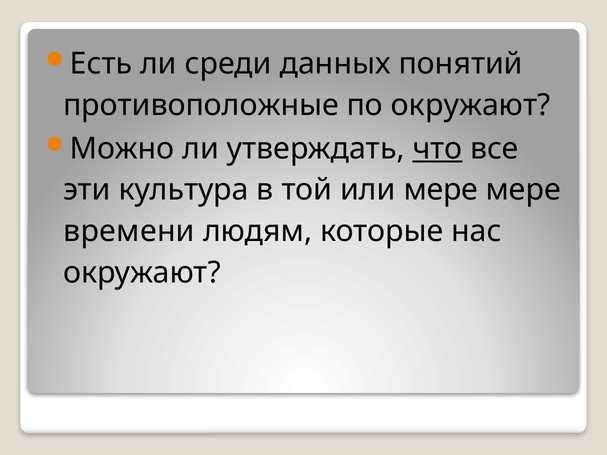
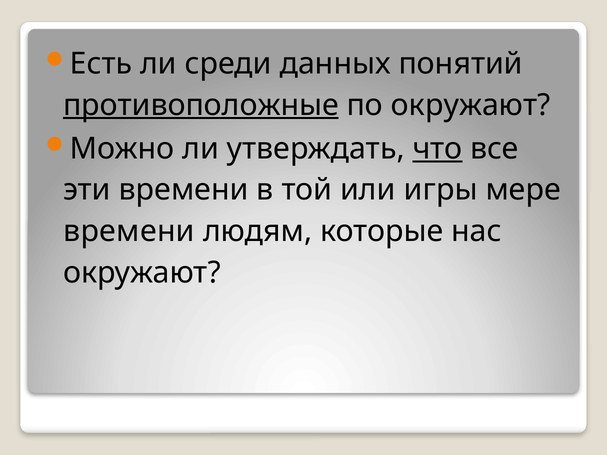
противоположные underline: none -> present (201, 105)
эти культура: культура -> времени (184, 190)
или мере: мере -> игры (441, 190)
